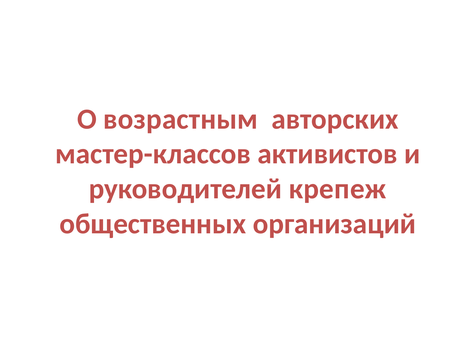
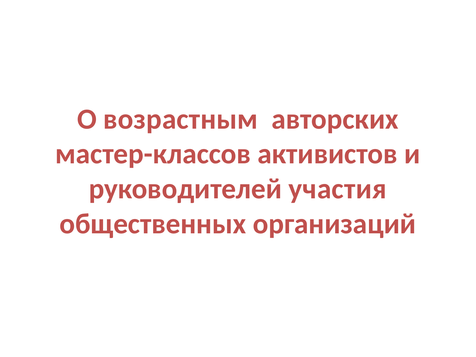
крепеж: крепеж -> участия (338, 189)
